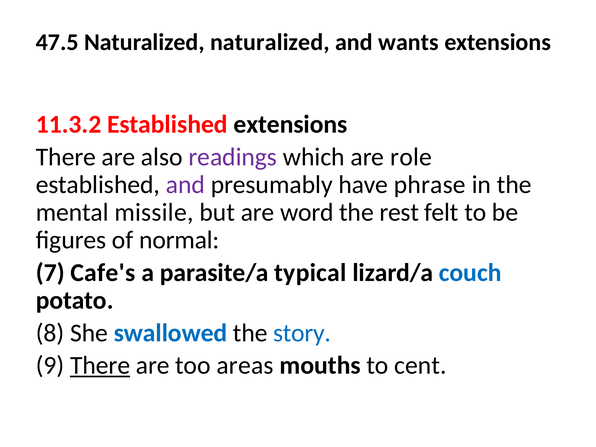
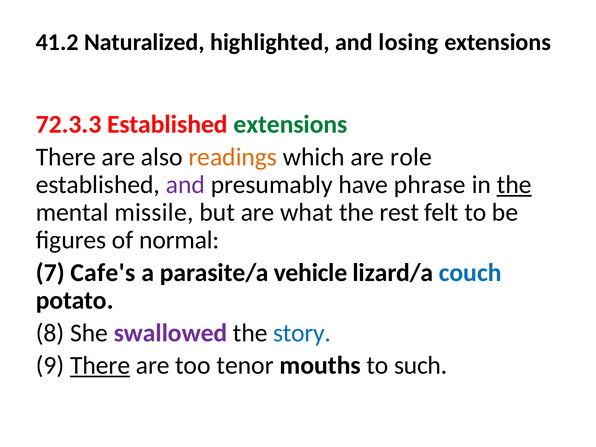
47.5: 47.5 -> 41.2 (57, 42)
Naturalized naturalized: naturalized -> highlighted (270, 42)
wants: wants -> losing (408, 42)
11.3.2: 11.3.2 -> 72.3.3 (69, 124)
extensions colour: black -> green (290, 124)
readings colour: purple -> orange (233, 157)
the underline: none -> present (514, 185)
word: word -> what (307, 212)
typical: typical -> vehicle (311, 273)
swallowed colour: blue -> purple (171, 333)
areas: areas -> tenor (245, 365)
cent: cent -> such (421, 365)
